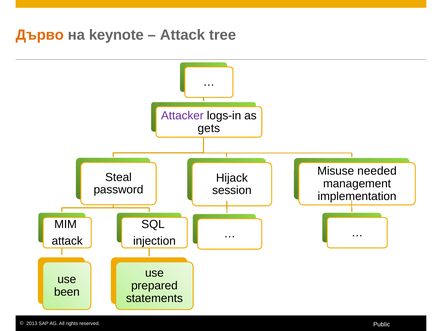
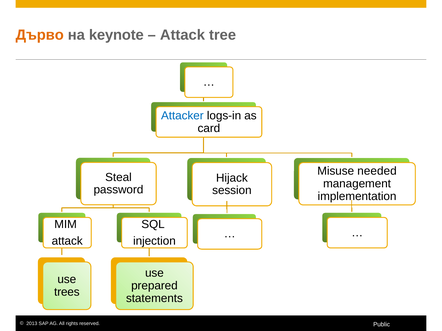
Attacker colour: purple -> blue (182, 116)
gets: gets -> card (209, 128)
been: been -> trees (67, 292)
